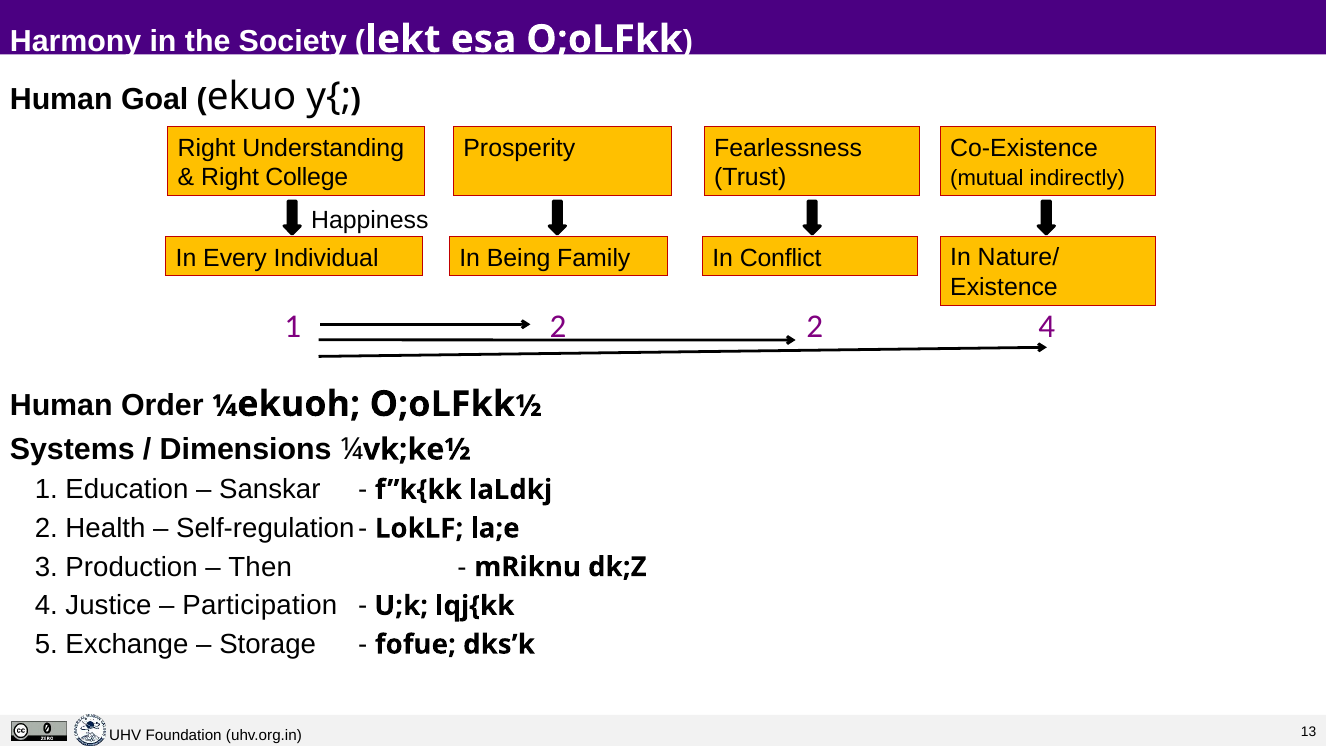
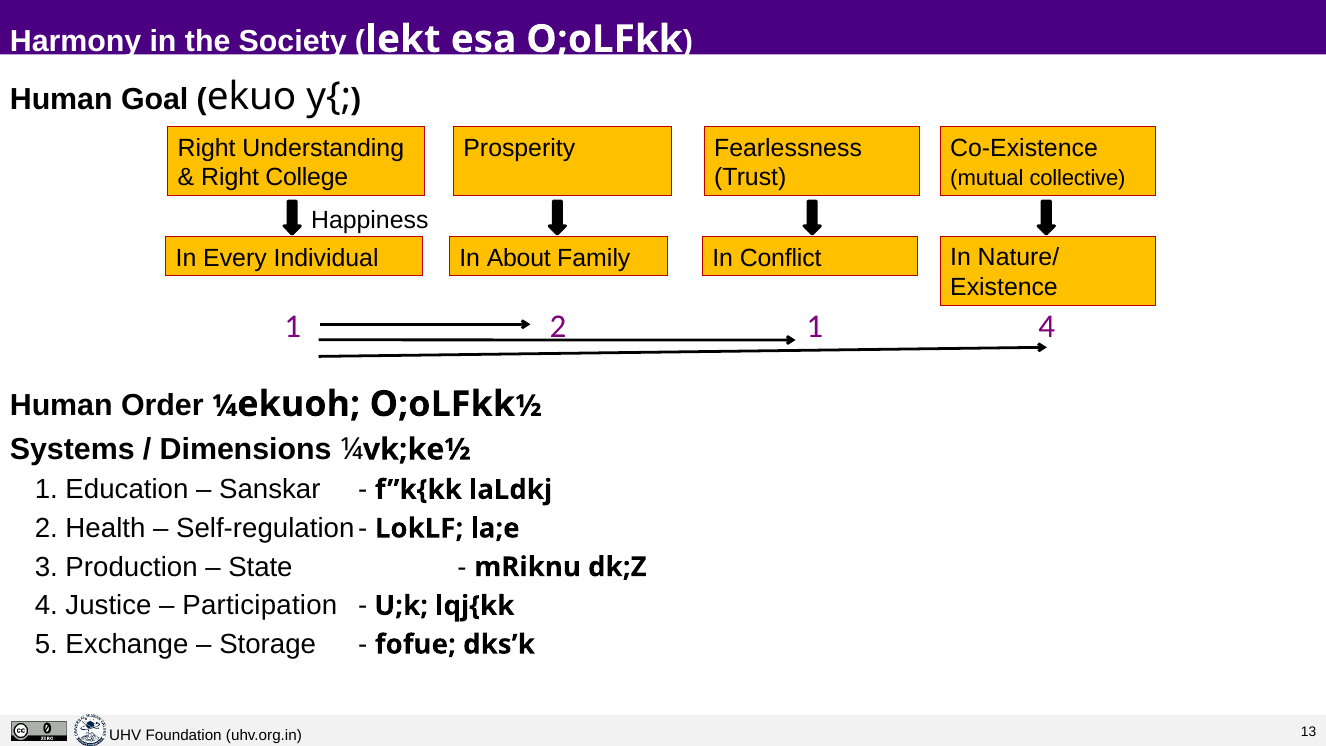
indirectly: indirectly -> collective (1078, 179)
Being: Being -> About (519, 258)
2 2: 2 -> 1 (815, 326)
Then: Then -> State (260, 567)
